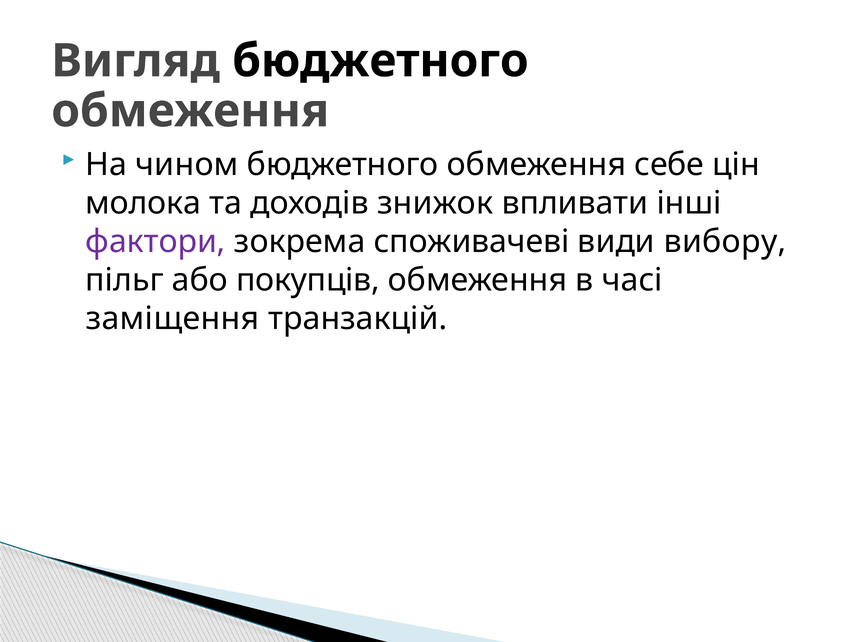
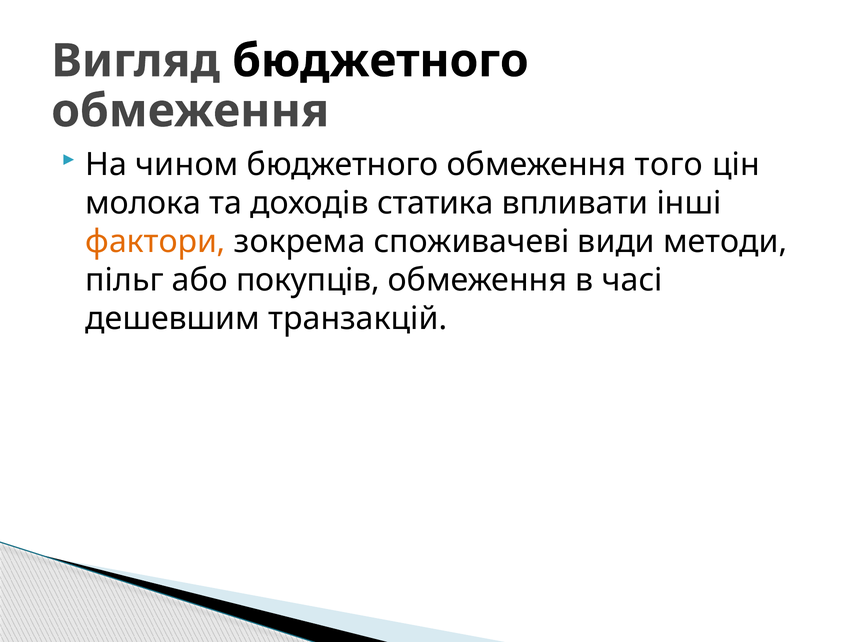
себе: себе -> того (669, 164)
знижок: знижок -> статика (435, 203)
фактори colour: purple -> orange (156, 242)
вибору: вибору -> методи (725, 242)
заміщення: заміщення -> дешевшим (173, 319)
